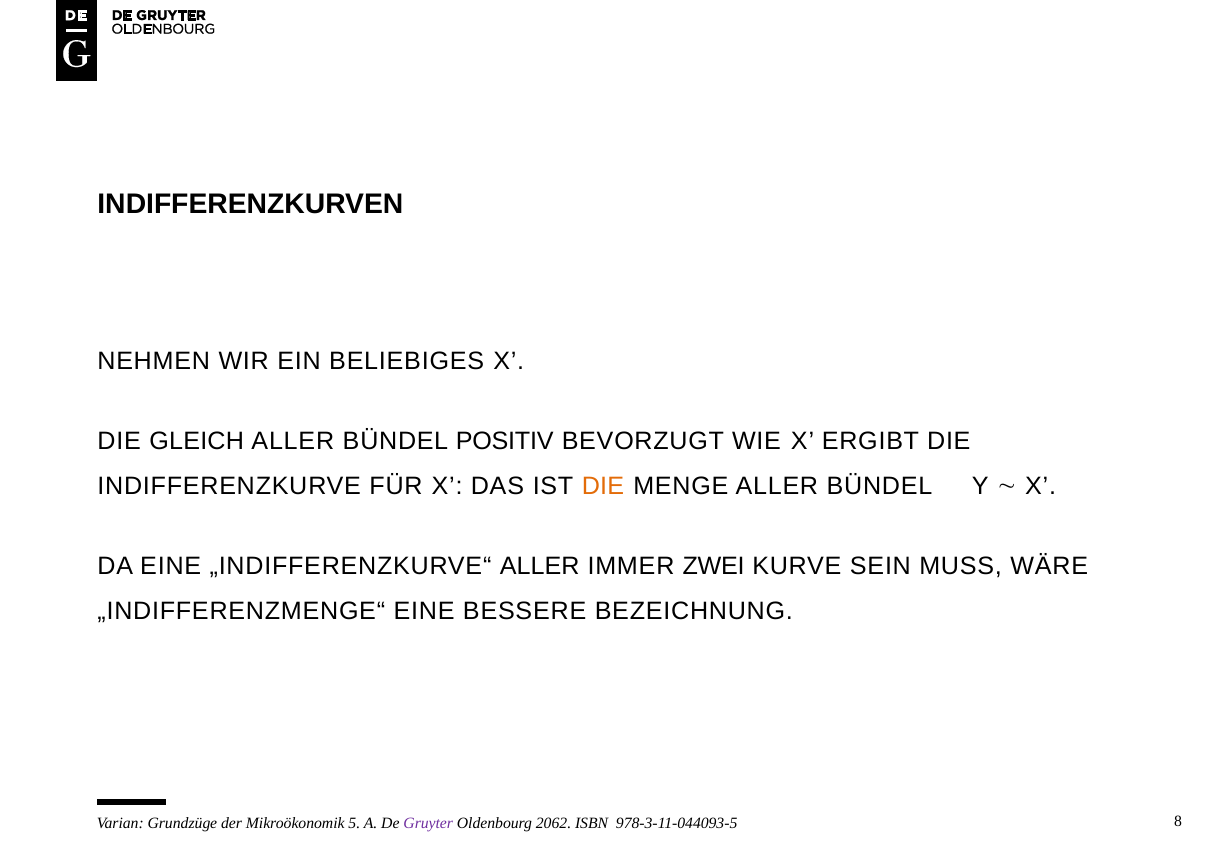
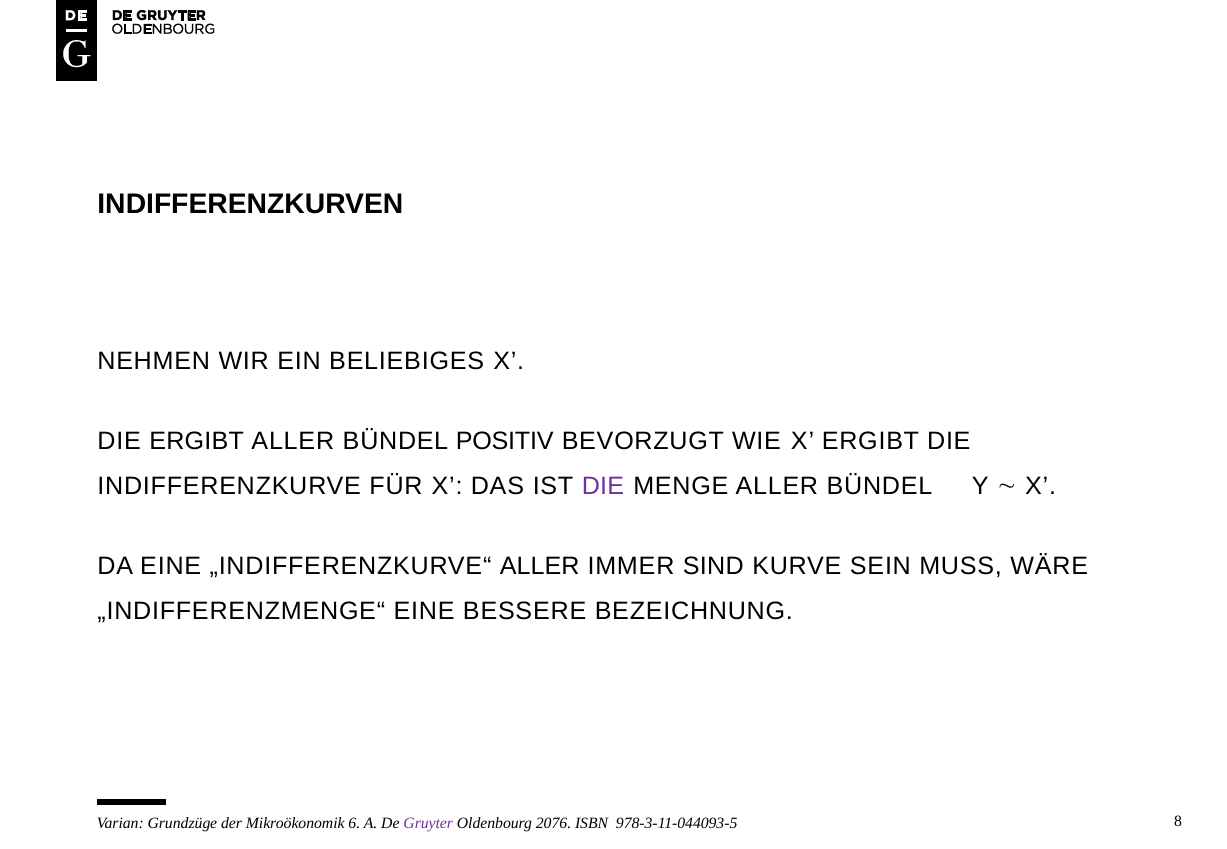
DIE GLEICH: GLEICH -> ERGIBT (197, 441)
DIE colour: orange -> purple (603, 487)
ZWEI: ZWEI -> SIND (713, 567)
5: 5 -> 6 (354, 824)
2062: 2062 -> 2076 (554, 824)
